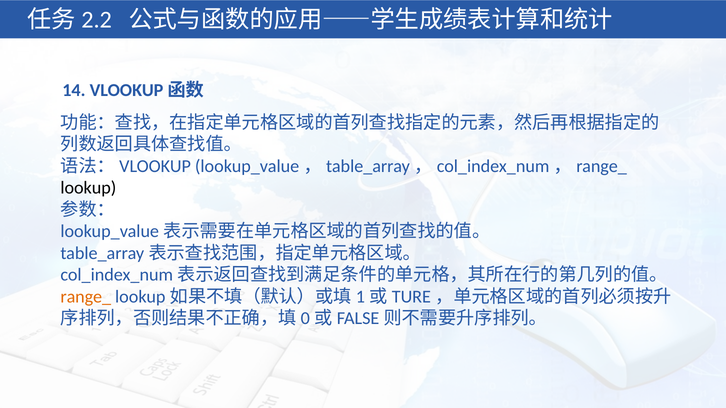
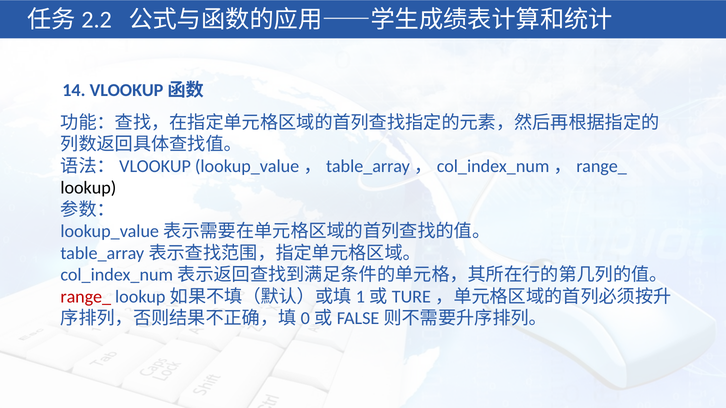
range_ colour: orange -> red (86, 297)
